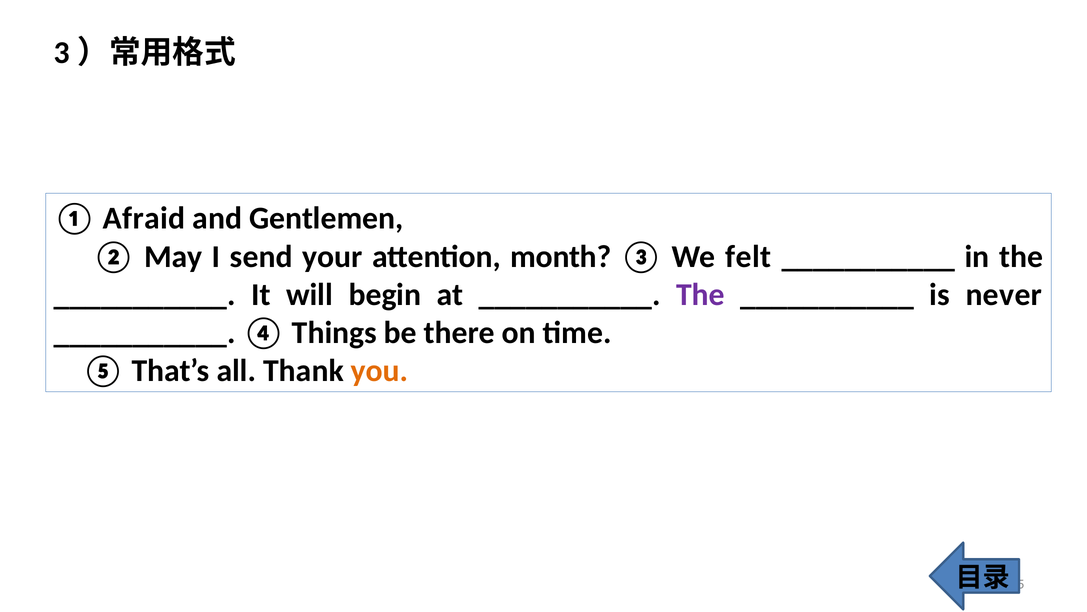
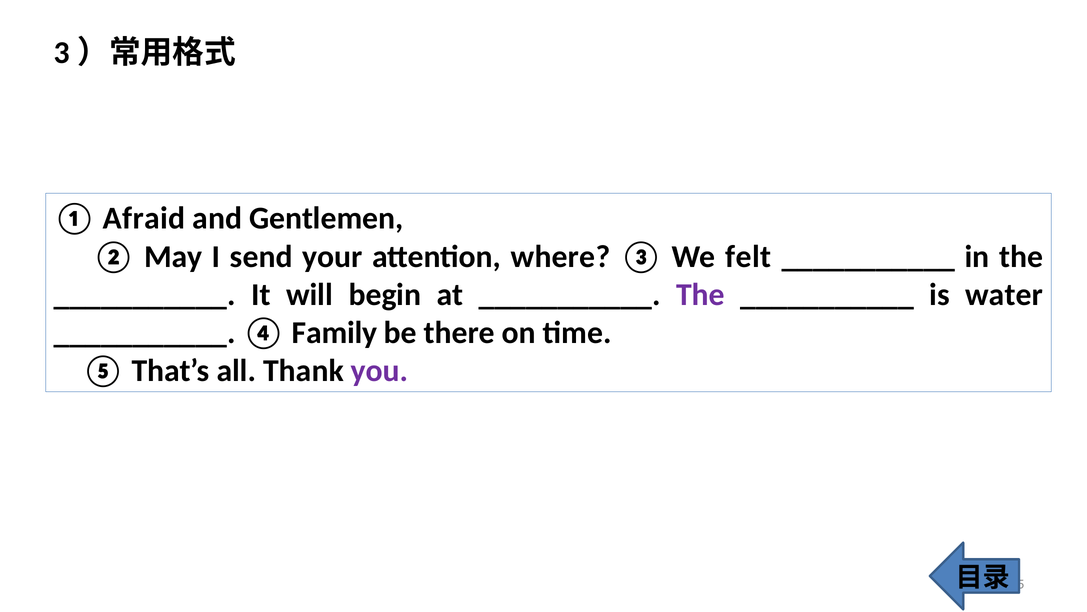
month: month -> where (561, 256)
never: never -> water (1004, 294)
Things: Things -> Family (335, 332)
you colour: orange -> purple (380, 371)
